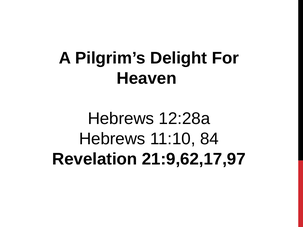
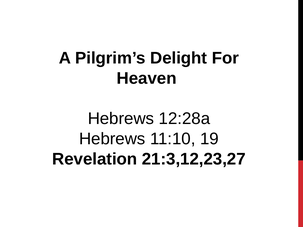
84: 84 -> 19 (210, 139)
21:9,62,17,97: 21:9,62,17,97 -> 21:3,12,23,27 (194, 159)
